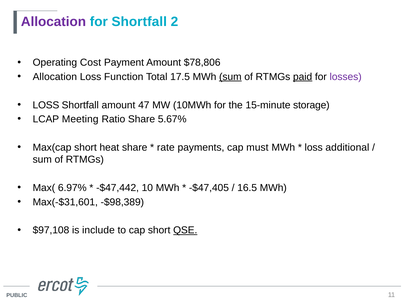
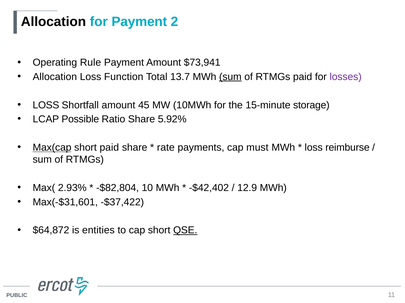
Allocation colour: purple -> black (53, 22)
for Shortfall: Shortfall -> Payment (139, 22)
Cost: Cost -> Rule (91, 63)
$78,806: $78,806 -> $73,941 (202, 63)
17.5: 17.5 -> 13.7 (180, 77)
paid underline: present -> none (303, 77)
47: 47 -> 45 (144, 105)
Meeting: Meeting -> Possible (80, 119)
5.67%: 5.67% -> 5.92% (172, 119)
Max(cap underline: none -> present (52, 148)
short heat: heat -> paid (109, 148)
additional: additional -> reimburse (347, 148)
6.97%: 6.97% -> 2.93% (72, 188)
-$47,442: -$47,442 -> -$82,804 (118, 188)
-$47,405: -$47,405 -> -$42,402 (209, 188)
16.5: 16.5 -> 12.9 (247, 188)
-$98,389: -$98,389 -> -$37,422 (122, 203)
$97,108: $97,108 -> $64,872 (51, 231)
include: include -> entities (98, 231)
